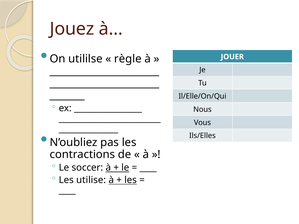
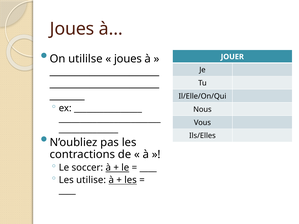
Jouez: Jouez -> Joues (72, 29)
règle: règle -> joues (128, 59)
